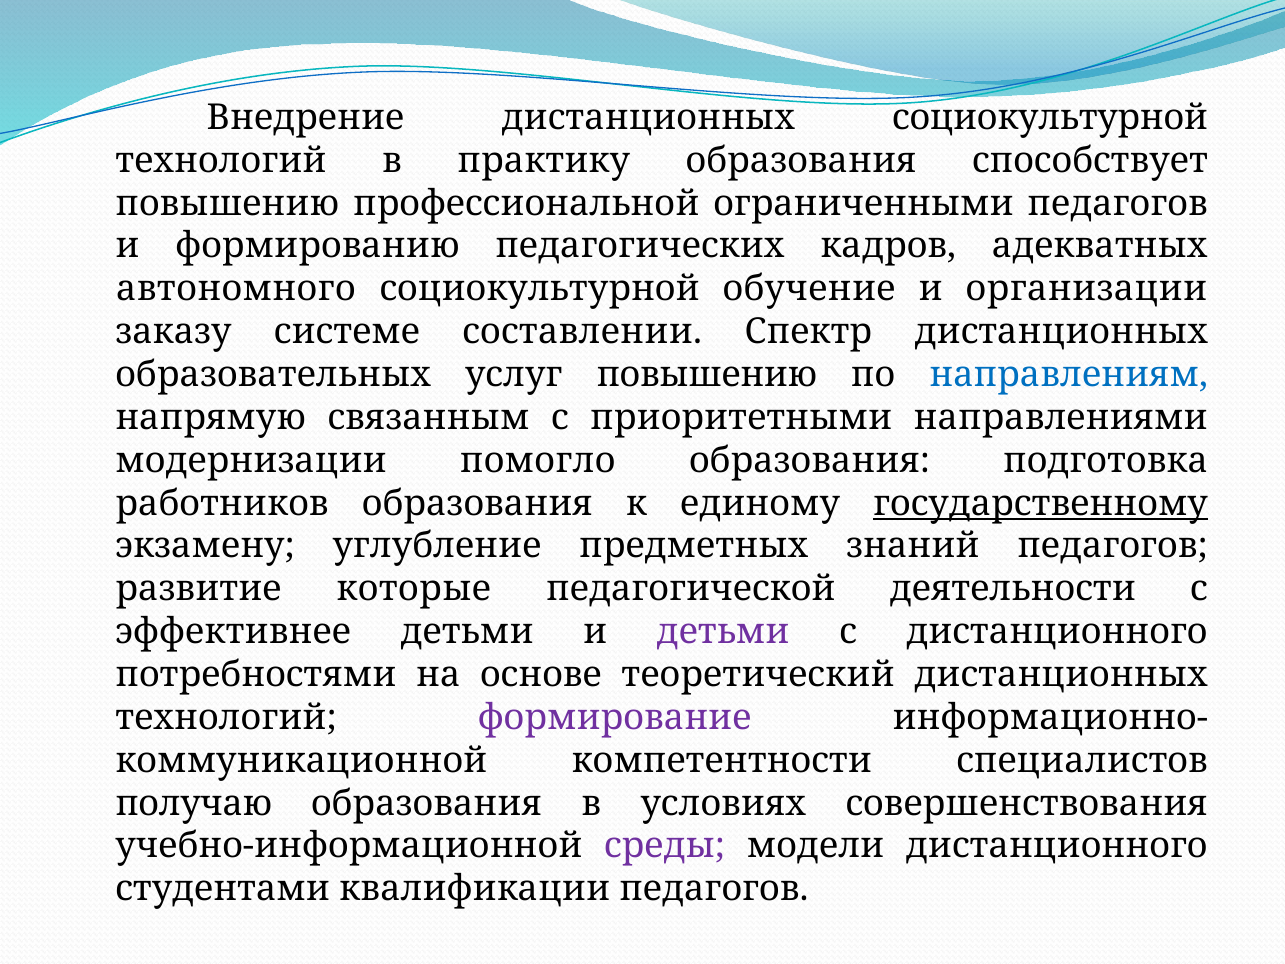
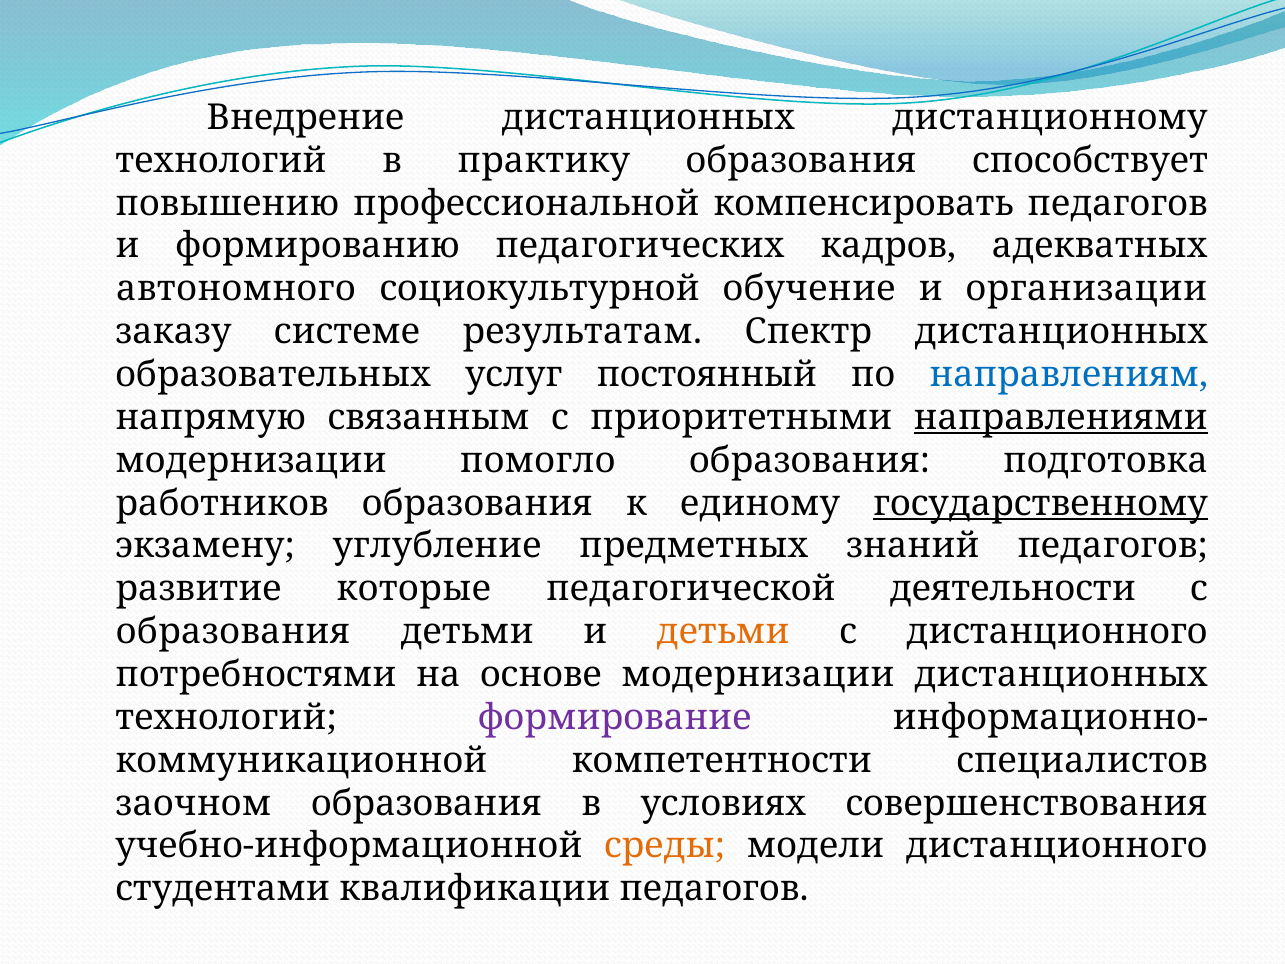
дистанционных социокультурной: социокультурной -> дистанционному (1050, 117)
ограниченными: ограниченными -> компенсировать (863, 203)
составлении: составлении -> результатам (582, 332)
услуг повышению: повышению -> постоянный (707, 375)
направлениями underline: none -> present (1061, 417)
эффективнее: эффективнее -> образования (233, 632)
детьми colour: purple -> orange (723, 632)
основе теоретический: теоретический -> модернизации (758, 675)
получаю: получаю -> заочном (193, 803)
среды colour: purple -> orange (665, 846)
